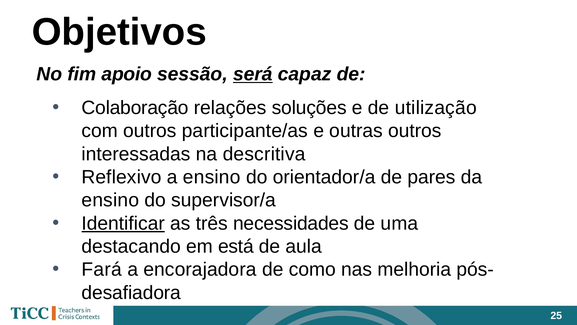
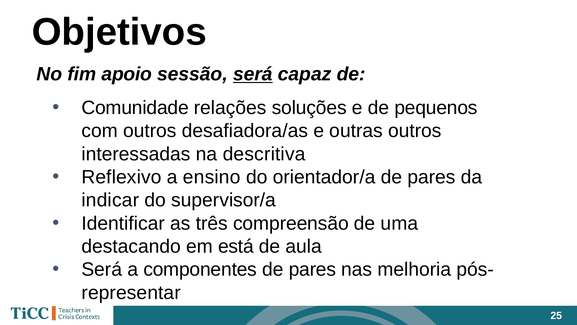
Colaboração: Colaboração -> Comunidade (135, 108)
utilização: utilização -> pequenos (436, 108)
participante/as: participante/as -> desafiadora/as (245, 131)
ensino: ensino -> indicar (110, 200)
Identificar underline: present -> none (123, 223)
necessidades: necessidades -> compreensão (291, 223)
Fará: Fará -> Será (102, 269)
encorajadora: encorajadora -> componentes (200, 269)
como: como -> pares (312, 269)
desafiadora: desafiadora -> representar (131, 292)
